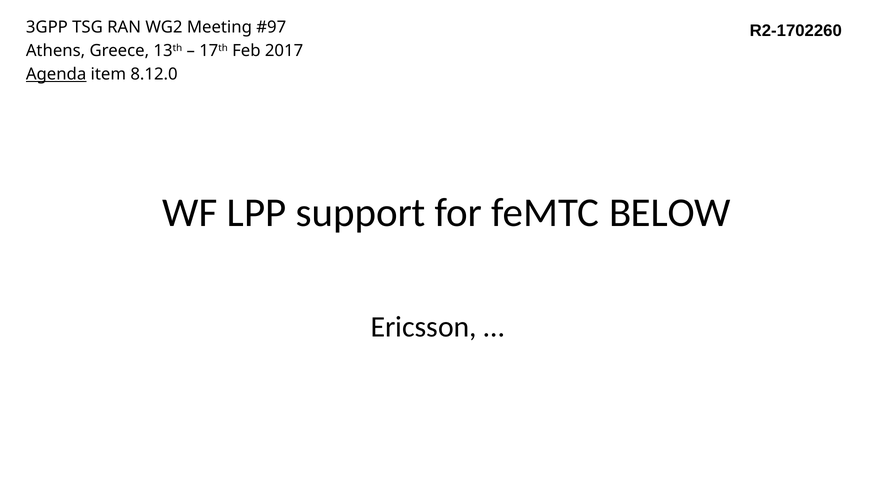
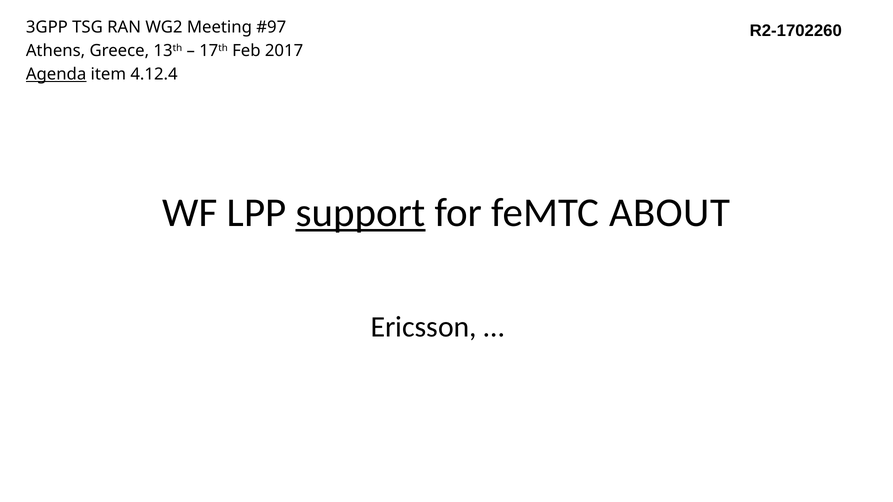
8.12.0: 8.12.0 -> 4.12.4 (154, 74)
support underline: none -> present (361, 213)
BELOW: BELOW -> ABOUT (670, 213)
